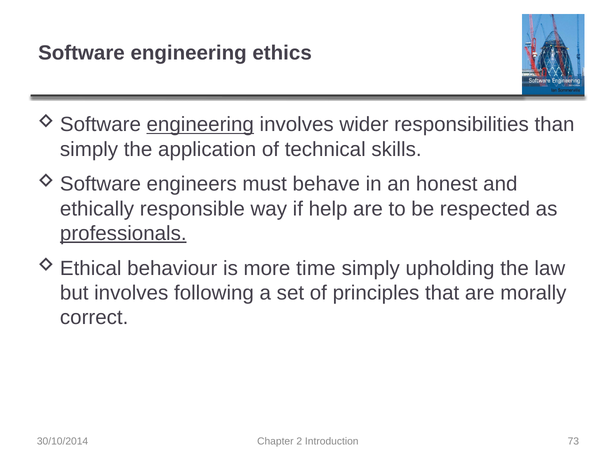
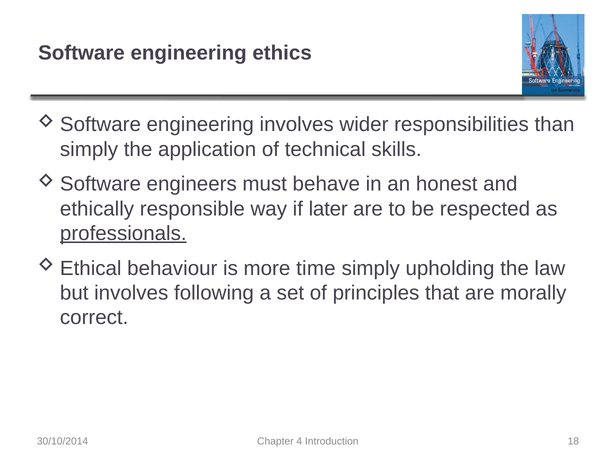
engineering underline: present -> none (200, 125)
help: help -> later (328, 209)
2: 2 -> 4 (299, 441)
73: 73 -> 18 (573, 441)
